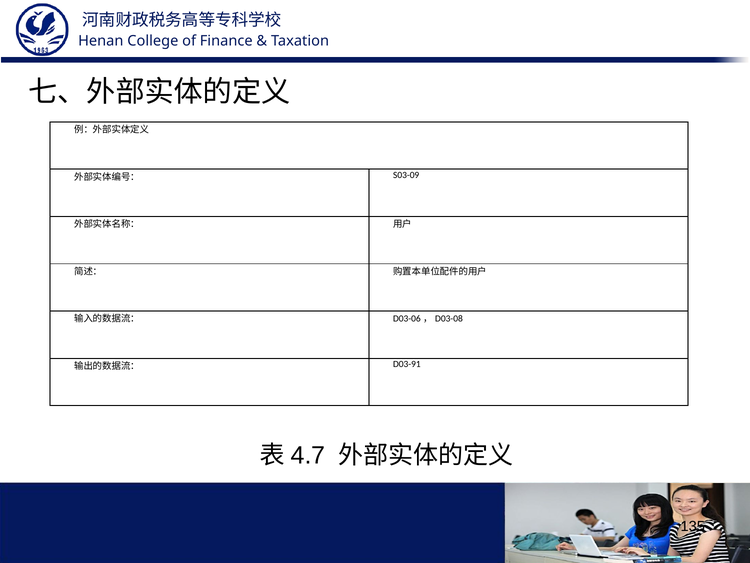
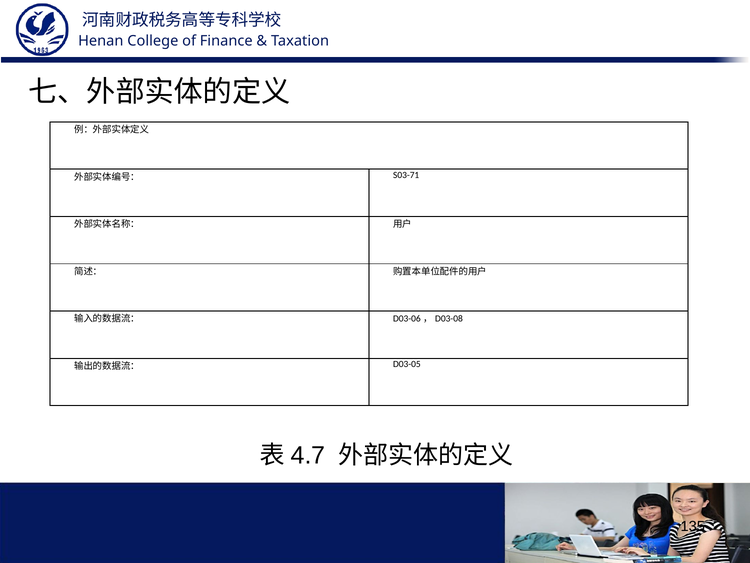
S03-09: S03-09 -> S03-71 (406, 175)
D03-91: D03-91 -> D03-05 (407, 364)
